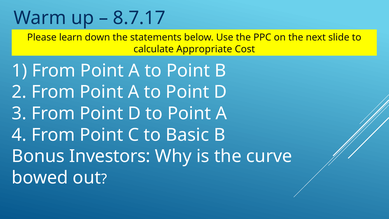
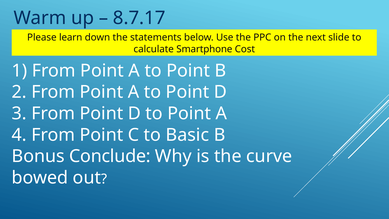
Appropriate: Appropriate -> Smartphone (204, 49)
Investors: Investors -> Conclude (110, 156)
